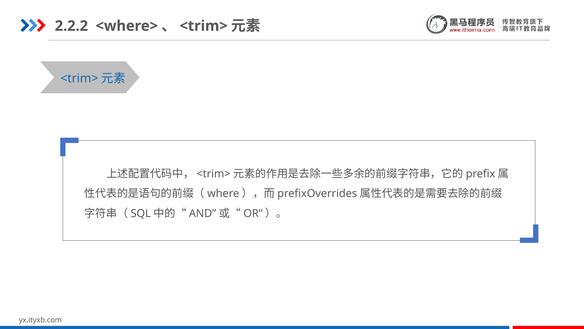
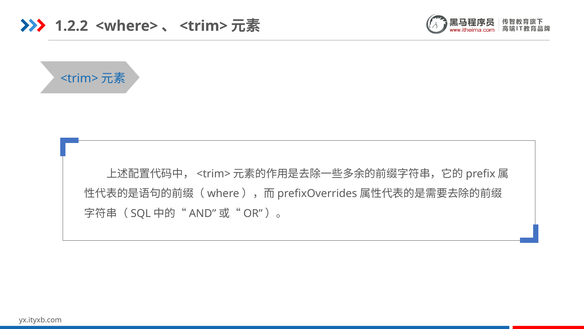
2.2.2: 2.2.2 -> 1.2.2 (71, 26)
